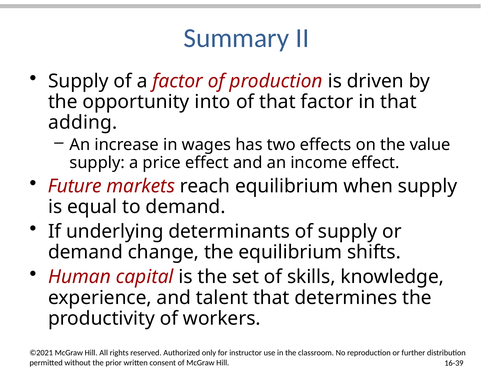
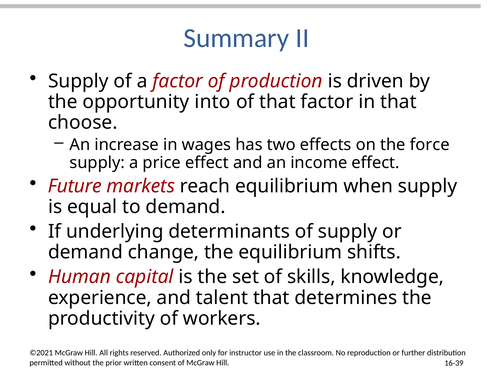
adding: adding -> choose (83, 122)
value: value -> force (430, 145)
